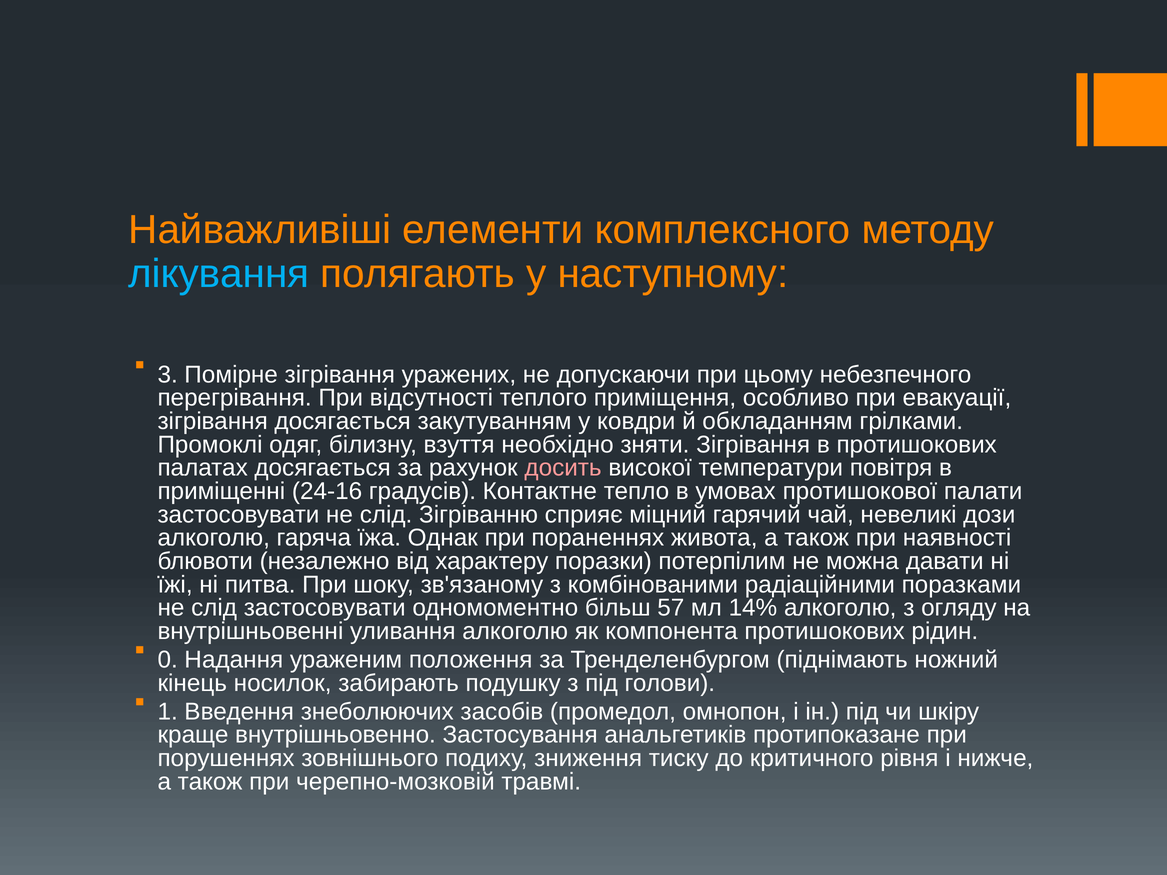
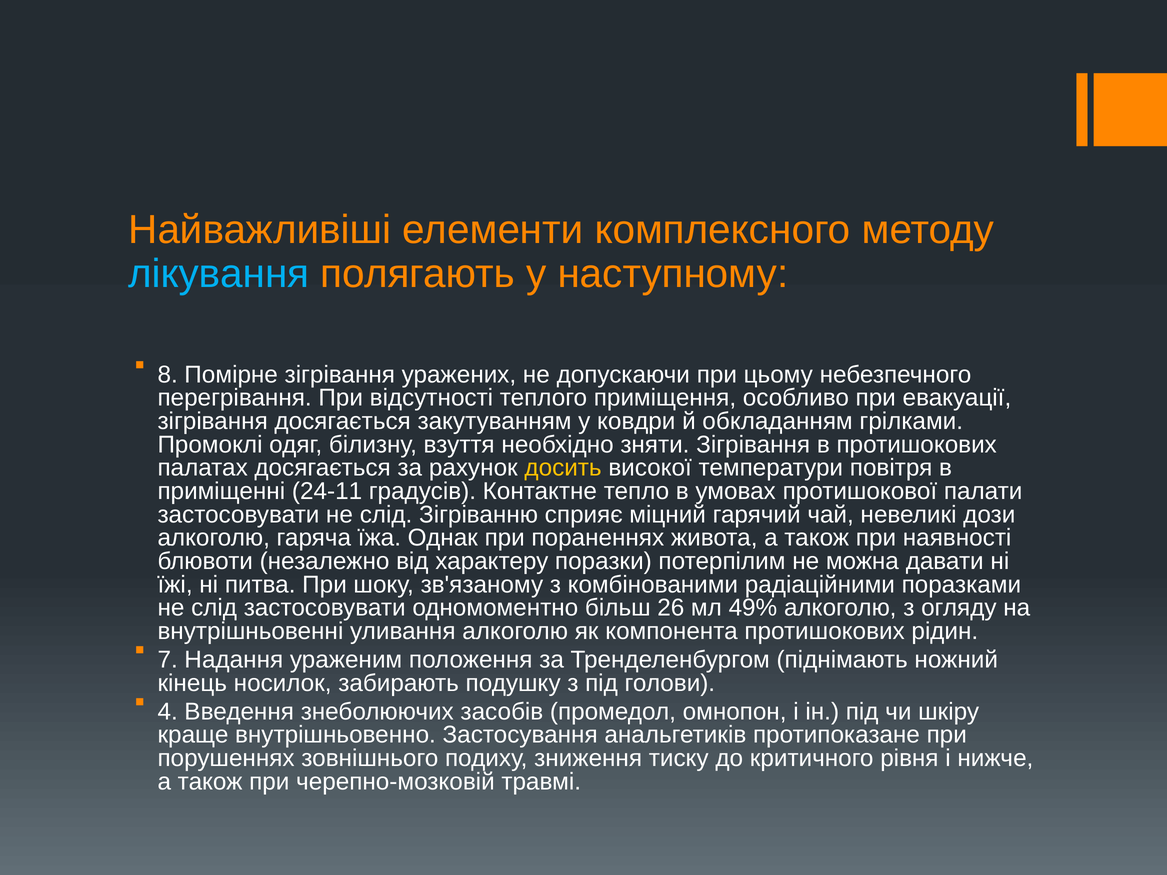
3: 3 -> 8 (168, 375)
досить colour: pink -> yellow (563, 468)
24-16: 24-16 -> 24-11 (327, 491)
57: 57 -> 26 (671, 608)
14%: 14% -> 49% (753, 608)
0: 0 -> 7 (168, 660)
1: 1 -> 4 (168, 712)
